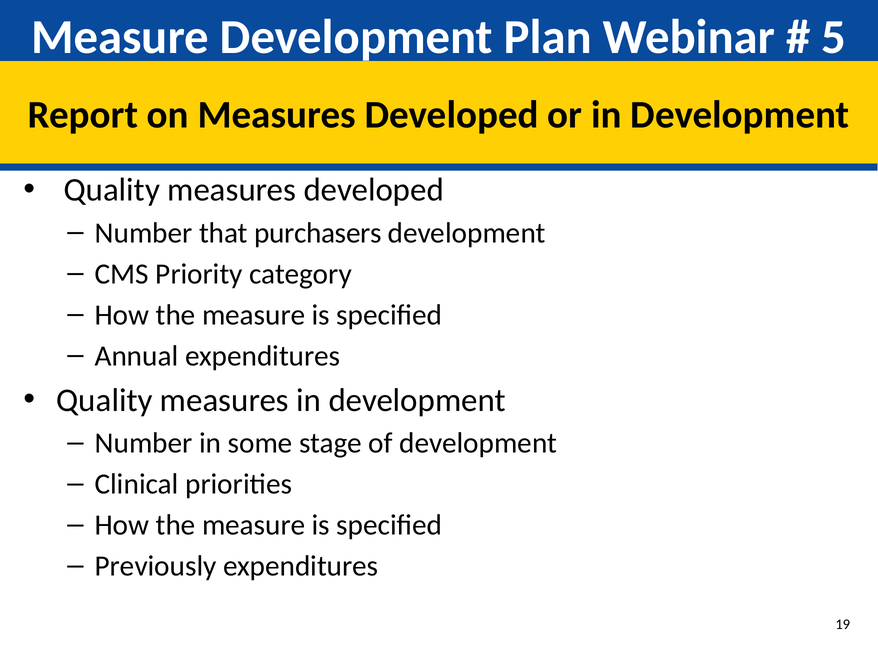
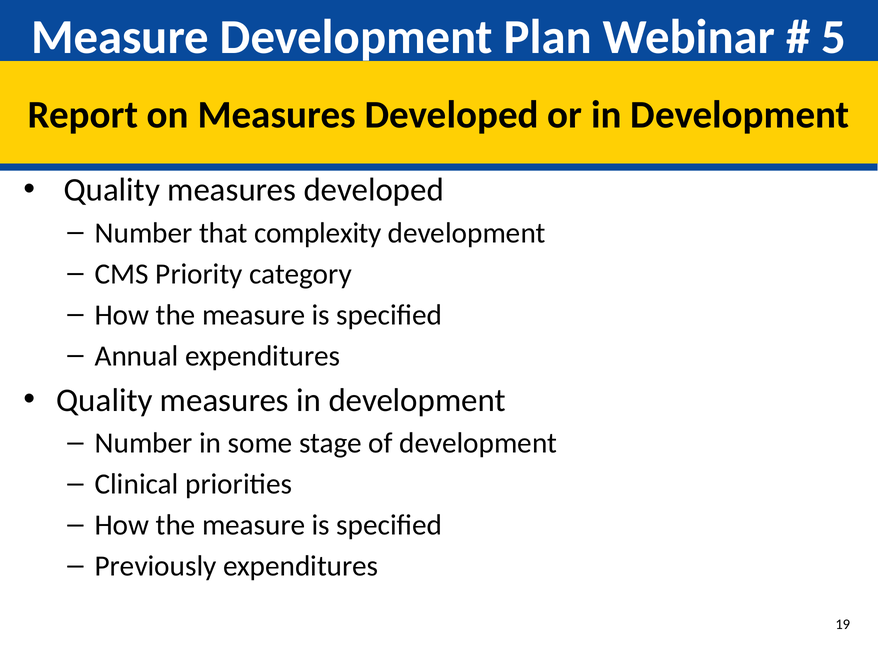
purchasers: purchasers -> complexity (318, 233)
